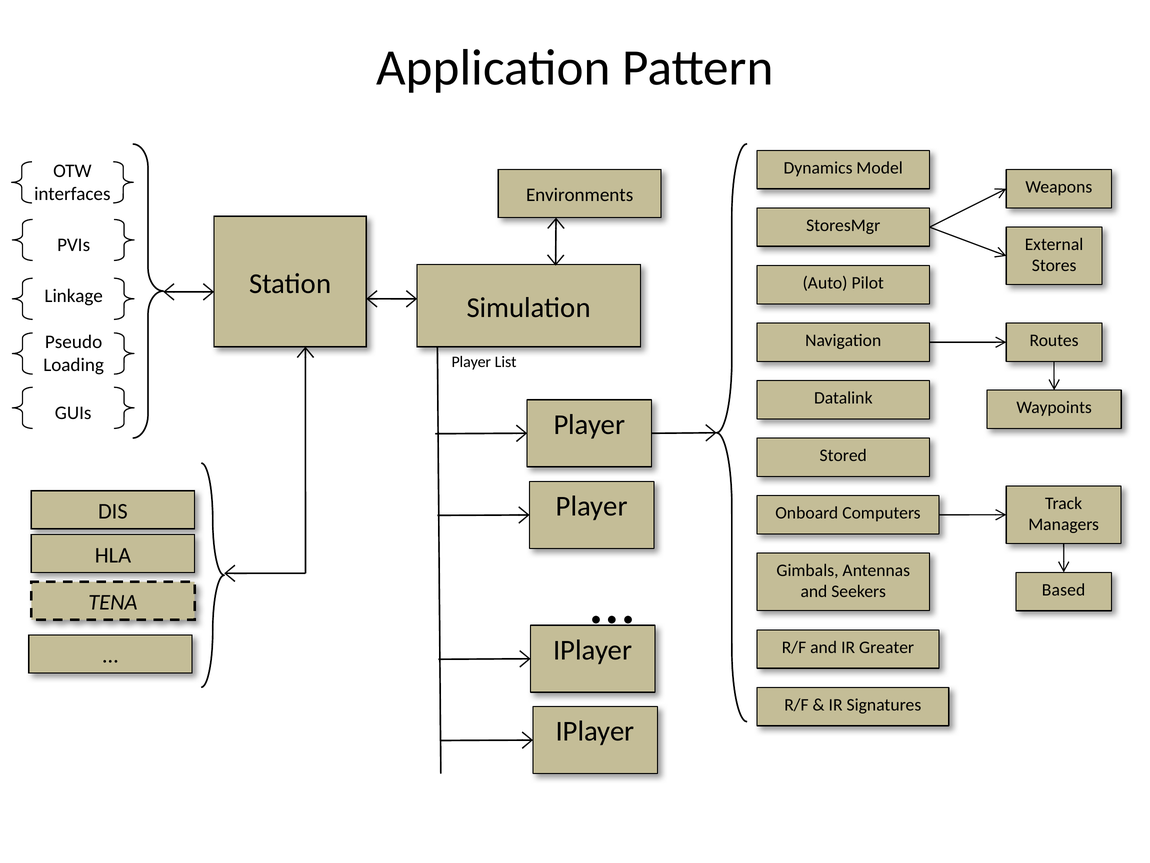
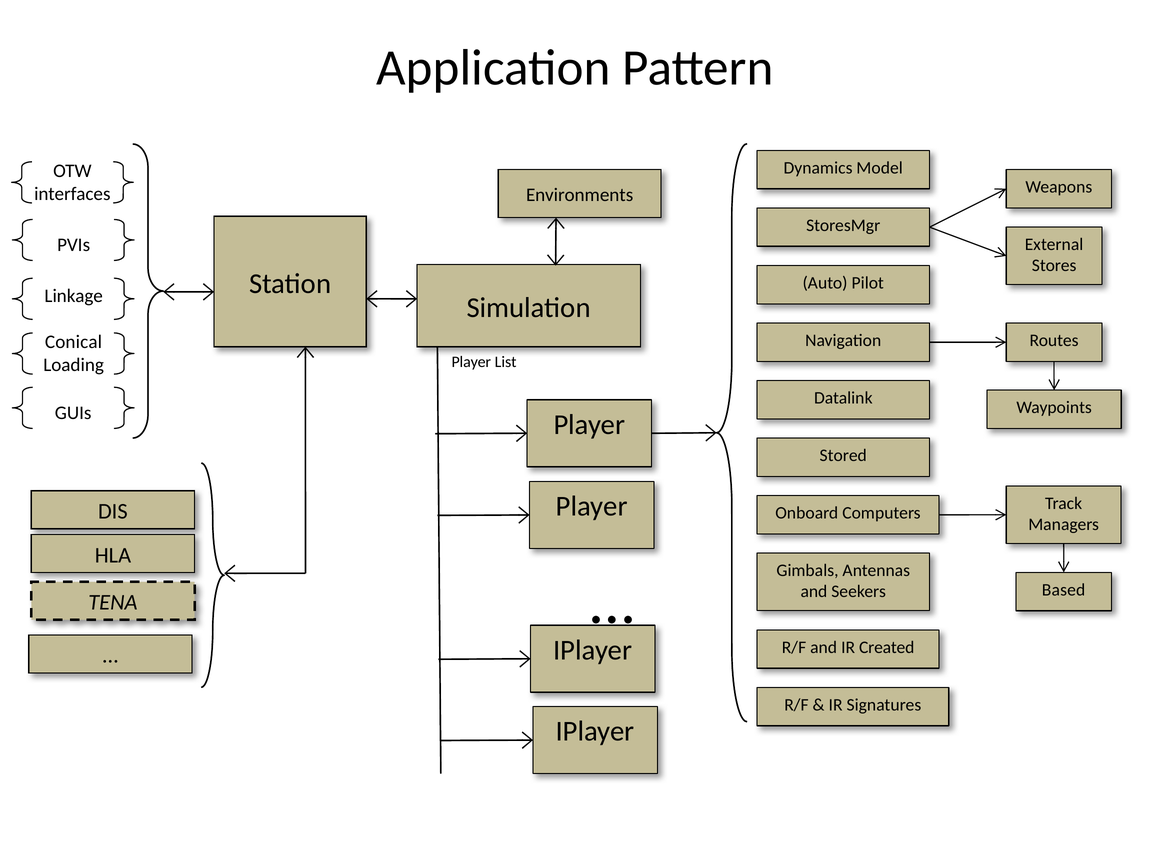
Pseudo: Pseudo -> Conical (74, 342)
Greater: Greater -> Created (887, 647)
